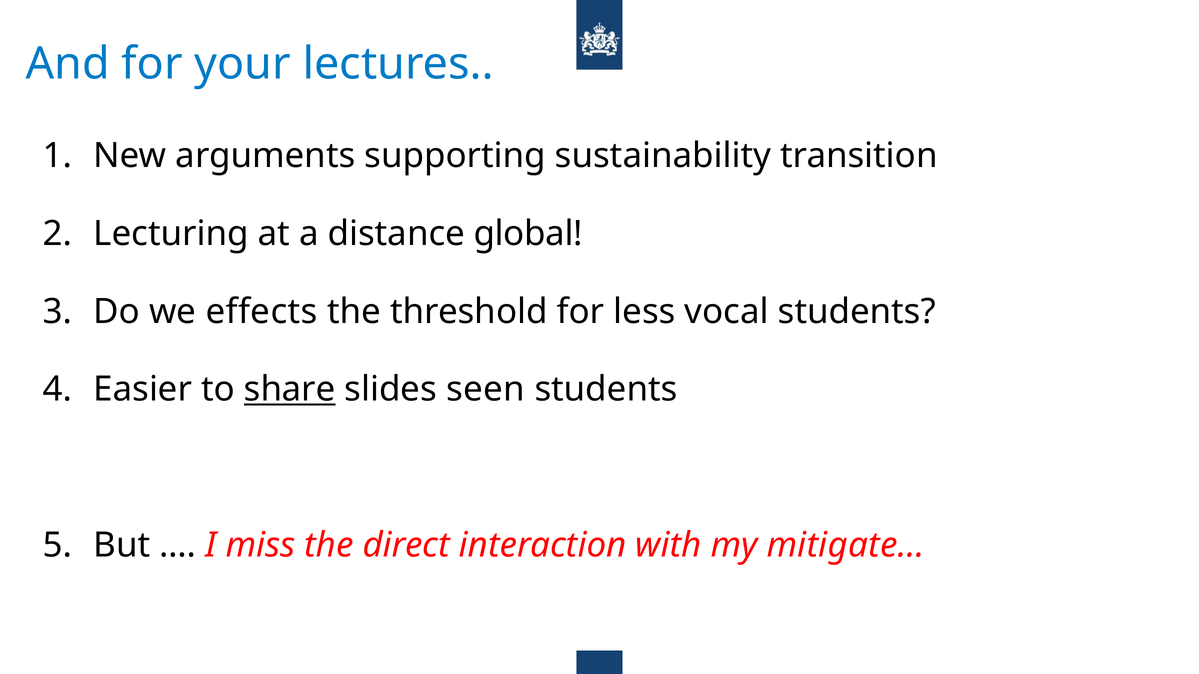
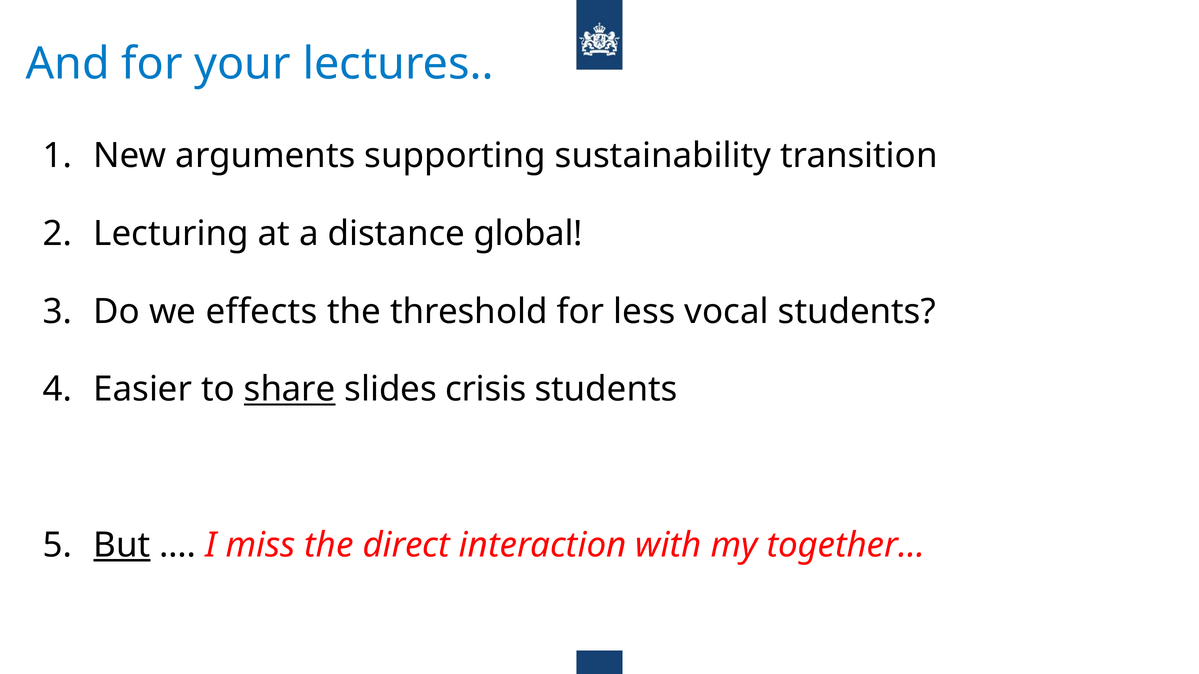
seen: seen -> crisis (486, 390)
But underline: none -> present (122, 546)
mitigate…: mitigate… -> together… (846, 546)
